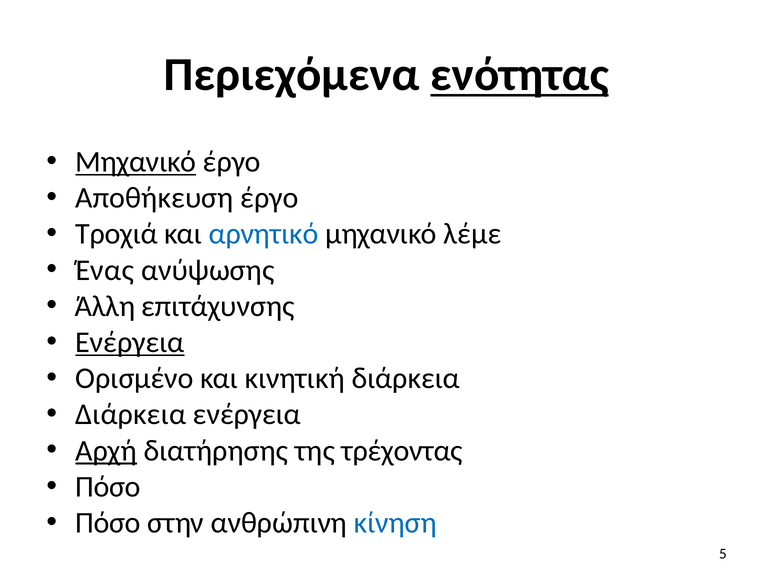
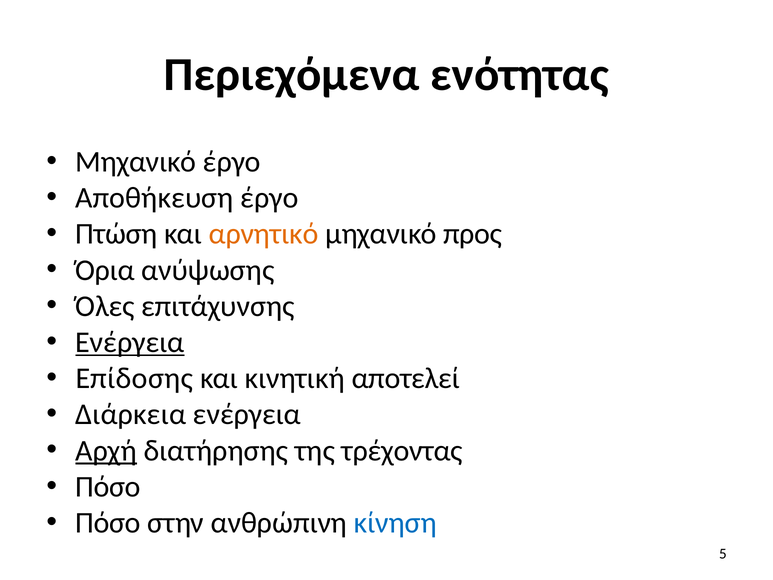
ενότητας underline: present -> none (520, 75)
Μηχανικό underline: present -> none (136, 162)
Τροχιά: Τροχιά -> Πτώση (116, 234)
αρνητικό colour: blue -> orange (264, 234)
λέμε: λέμε -> προς (473, 234)
Ένας: Ένας -> Όρια (105, 270)
Άλλη: Άλλη -> Όλες (105, 306)
Ορισμένο: Ορισμένο -> Επίδοσης (134, 378)
κινητική διάρκεια: διάρκεια -> αποτελεί (406, 378)
